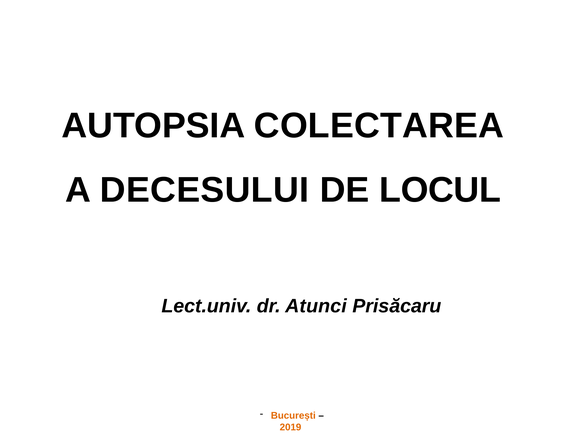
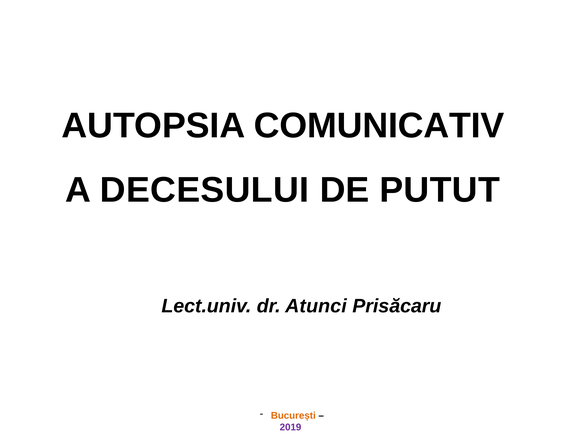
COLECTAREA: COLECTAREA -> COMUNICATIV (379, 126)
LOCUL: LOCUL -> PUTUT (440, 190)
2019 colour: orange -> purple (291, 428)
